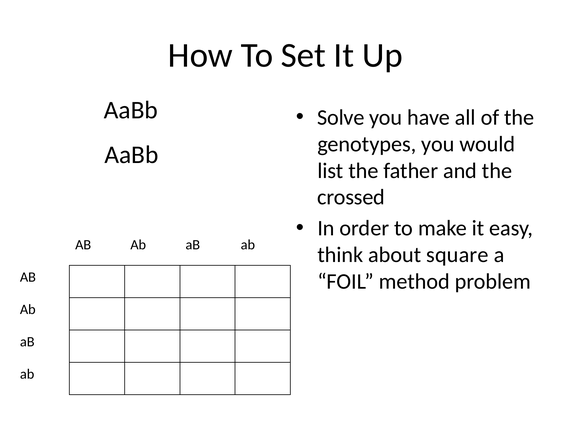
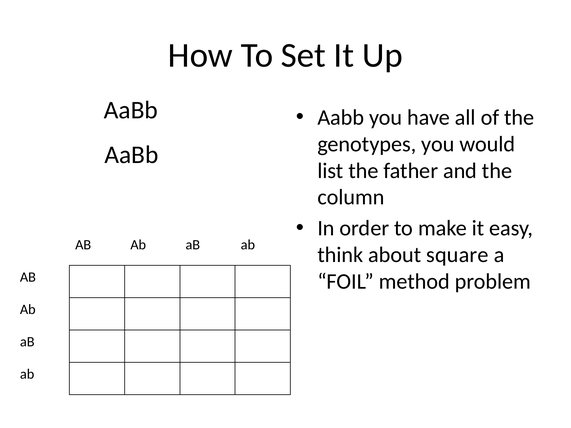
Solve: Solve -> Aabb (341, 118)
crossed: crossed -> column (351, 197)
